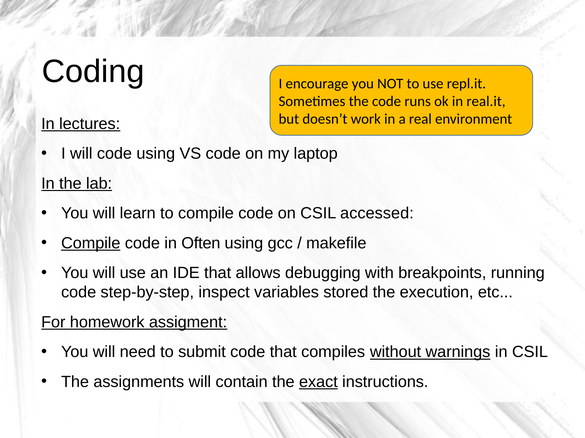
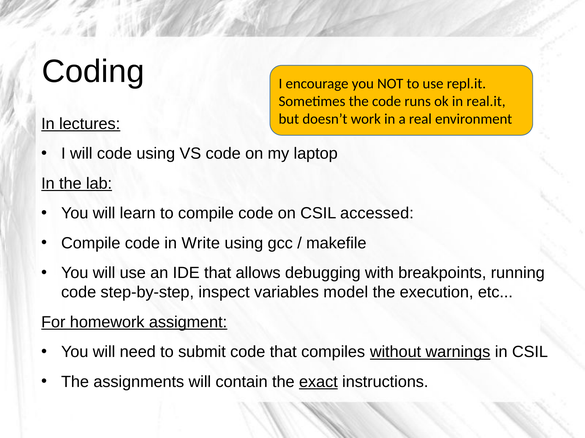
Compile underline: present -> none (91, 243)
Often: Often -> Write (201, 243)
stored: stored -> model (346, 293)
